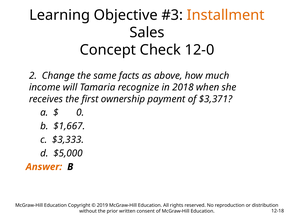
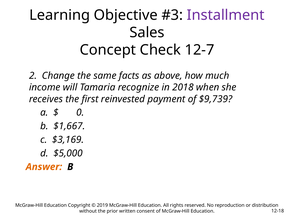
Installment colour: orange -> purple (226, 15)
12-0: 12-0 -> 12-7 (200, 50)
ownership: ownership -> reinvested (123, 99)
$3,371: $3,371 -> $9,739 (216, 99)
$3,333: $3,333 -> $3,169 (68, 140)
